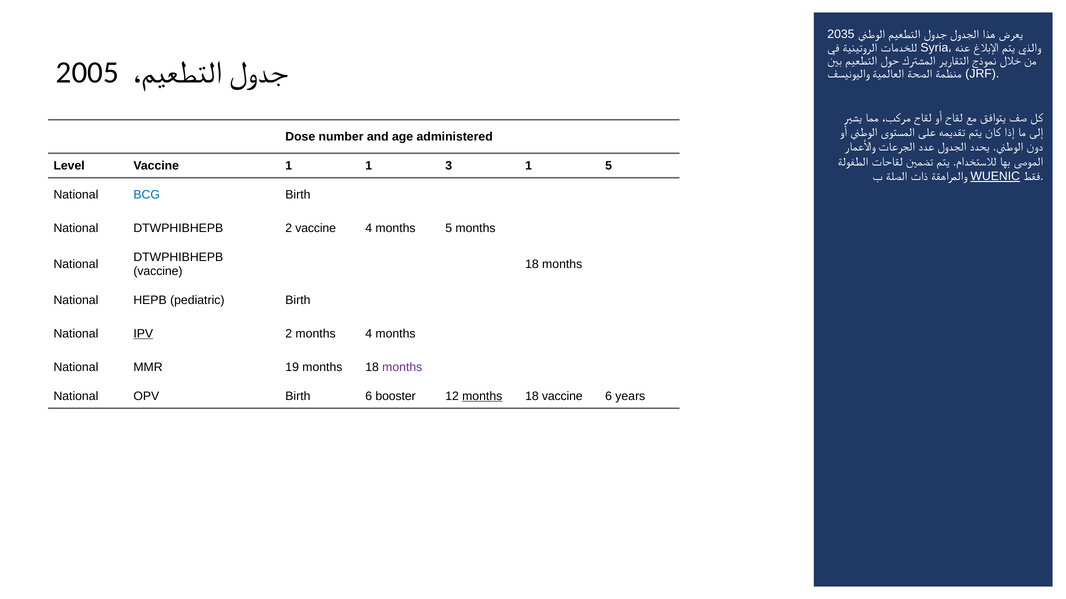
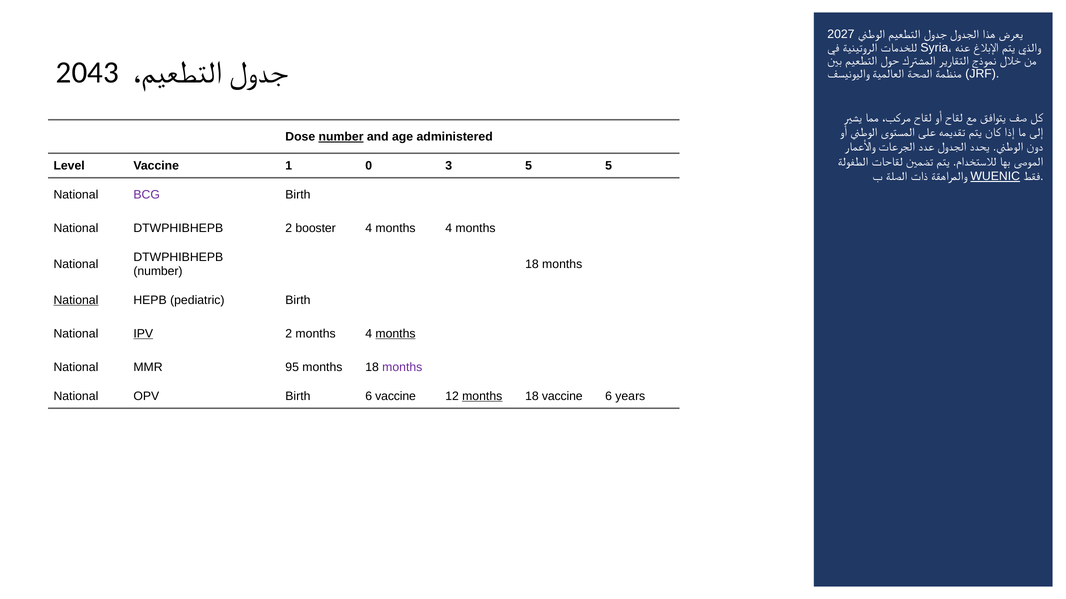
2035: 2035 -> 2027 (841, 34)
2005: 2005 -> 2043 (87, 73)
number underline: none -> present (341, 137)
1 1: 1 -> 0 (369, 166)
3 1: 1 -> 5 (529, 166)
BCG colour: blue -> purple (147, 195)
2 vaccine: vaccine -> booster (316, 229)
4 months 5: 5 -> 4 (449, 229)
vaccine: vaccine -> number (158, 271)
National underline: none -> present (76, 300)
months underline: none -> present (395, 334)
19: 19 -> 95 (292, 367)
6 booster: booster -> vaccine (396, 396)
